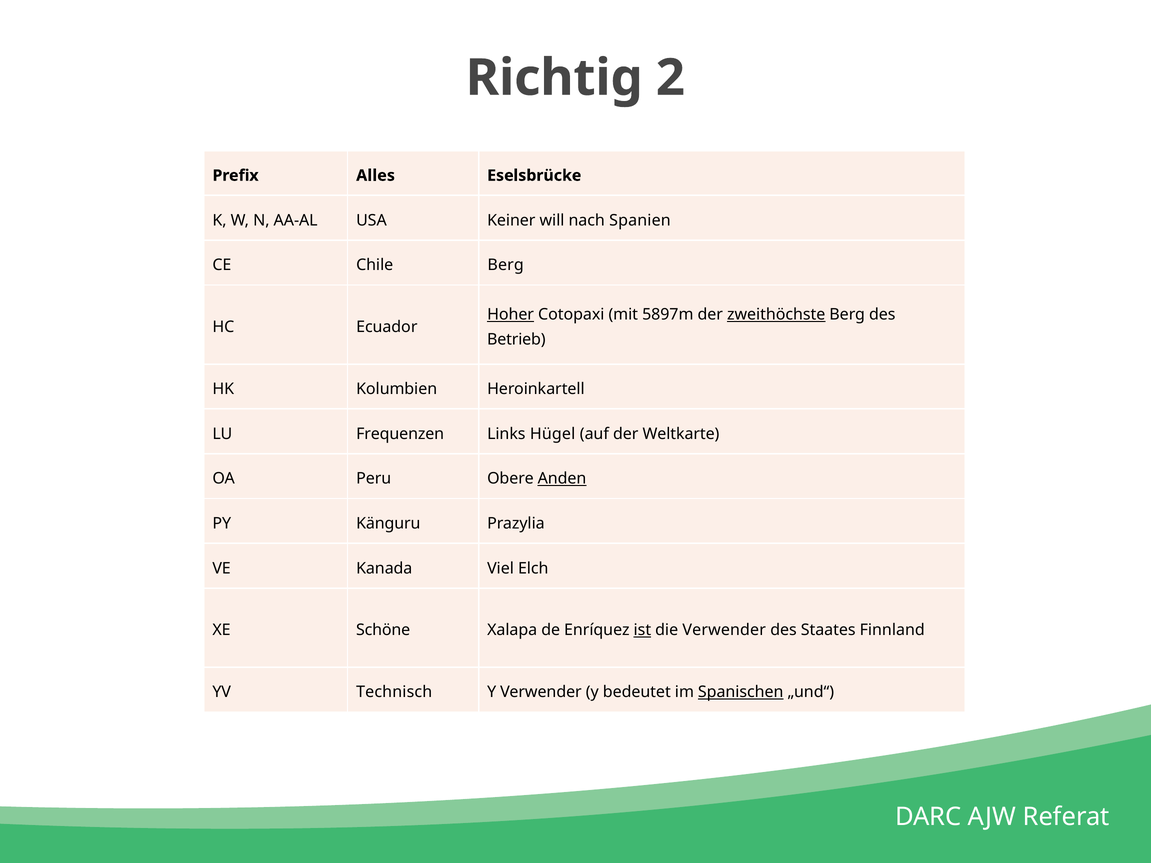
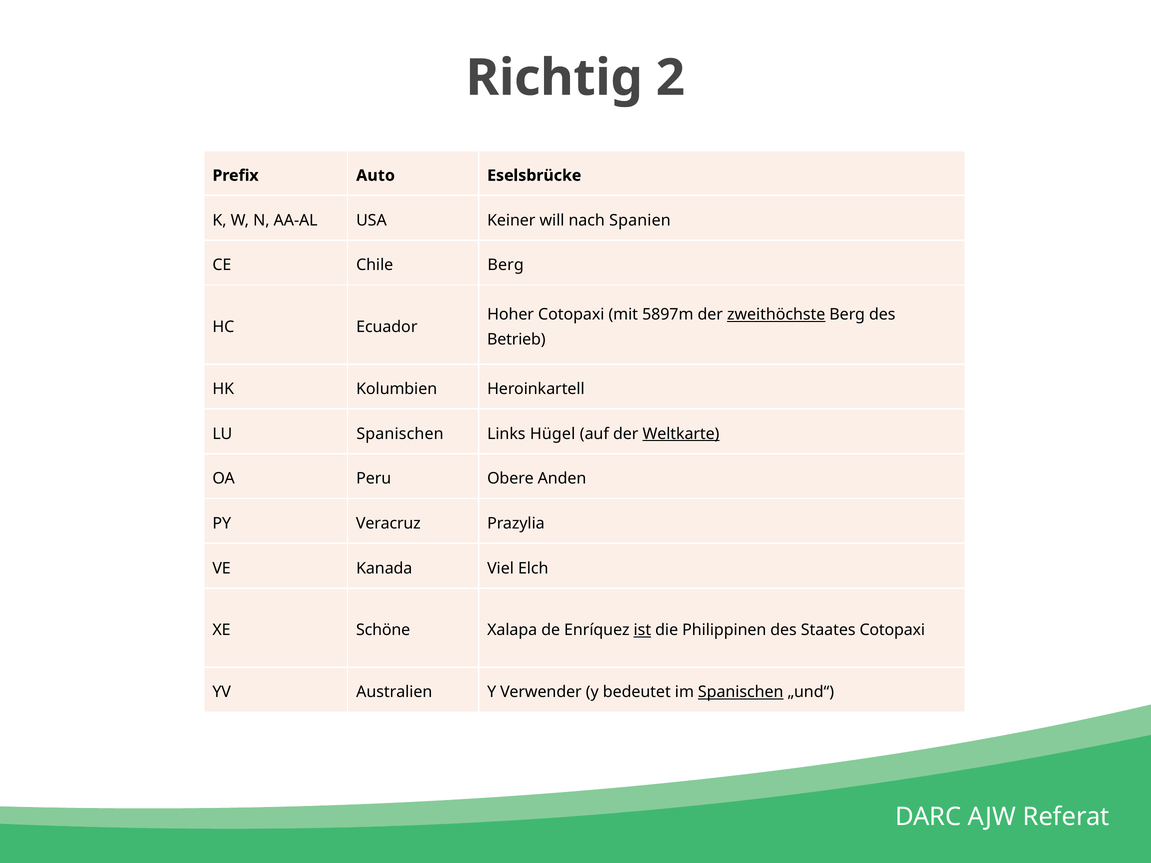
Alles: Alles -> Auto (376, 176)
Hoher underline: present -> none (511, 315)
LU Frequenzen: Frequenzen -> Spanischen (400, 434)
Weltkarte underline: none -> present (681, 434)
Anden underline: present -> none (562, 479)
Känguru: Känguru -> Veracruz (388, 524)
die Verwender: Verwender -> Philippinen (724, 630)
Staates Finnland: Finnland -> Cotopaxi (892, 630)
Technisch: Technisch -> Australien (394, 692)
